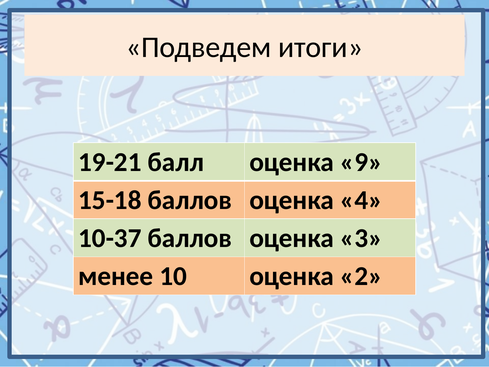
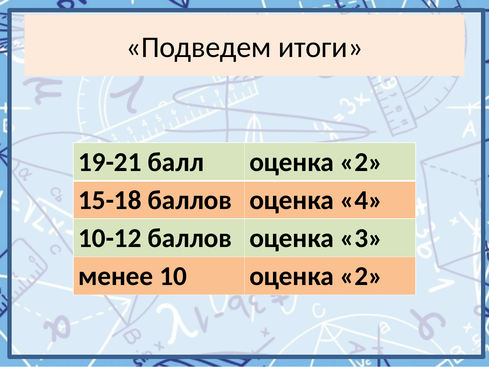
балл оценка 9: 9 -> 2 (361, 162)
10-37: 10-37 -> 10-12 (110, 238)
